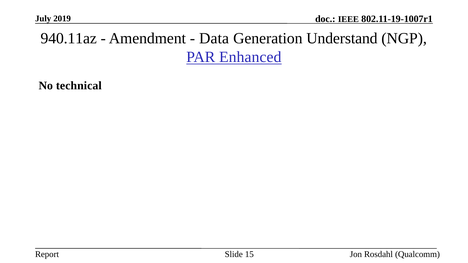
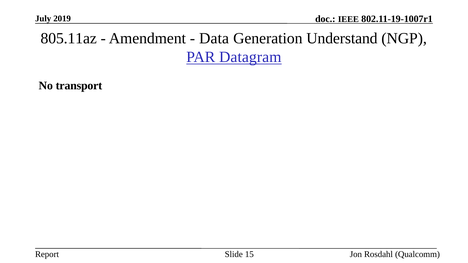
940.11az: 940.11az -> 805.11az (69, 38)
Enhanced: Enhanced -> Datagram (250, 57)
technical: technical -> transport (79, 86)
